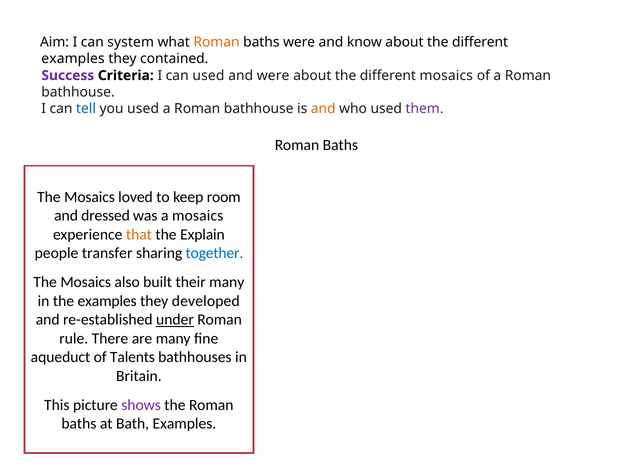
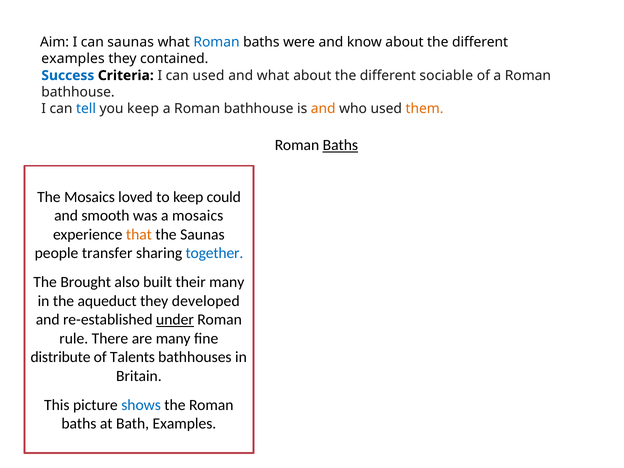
can system: system -> saunas (131, 42)
Roman colour: orange -> blue (217, 42)
Success colour: purple -> blue (68, 76)
and were: were -> what (273, 76)
different mosaics: mosaics -> sociable (446, 76)
you used: used -> keep (143, 109)
them colour: purple -> orange (425, 109)
Baths underline: none -> present (340, 145)
room: room -> could (224, 197)
dressed: dressed -> smooth (105, 216)
the Explain: Explain -> Saunas (202, 235)
Mosaics: Mosaics -> Brought (86, 282)
the examples: examples -> aqueduct (107, 301)
aqueduct: aqueduct -> distribute (61, 357)
shows colour: purple -> blue (141, 405)
